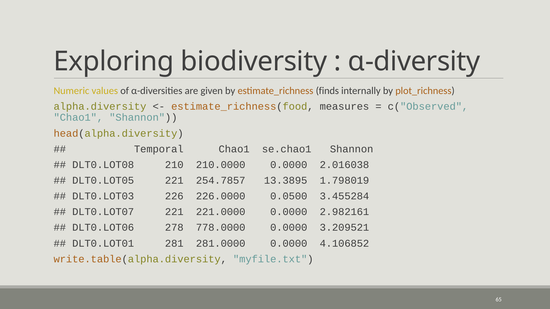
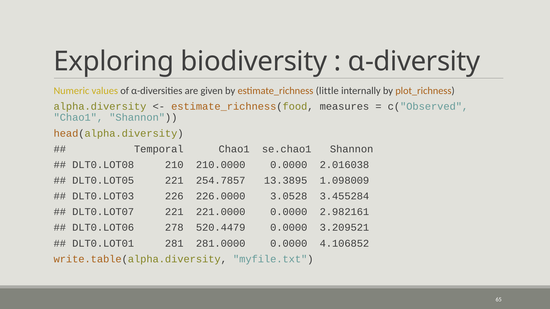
finds: finds -> little (327, 91)
1.798019: 1.798019 -> 1.098009 (344, 181)
0.0500: 0.0500 -> 3.0528 (289, 196)
778.0000: 778.0000 -> 520.4479 (221, 228)
